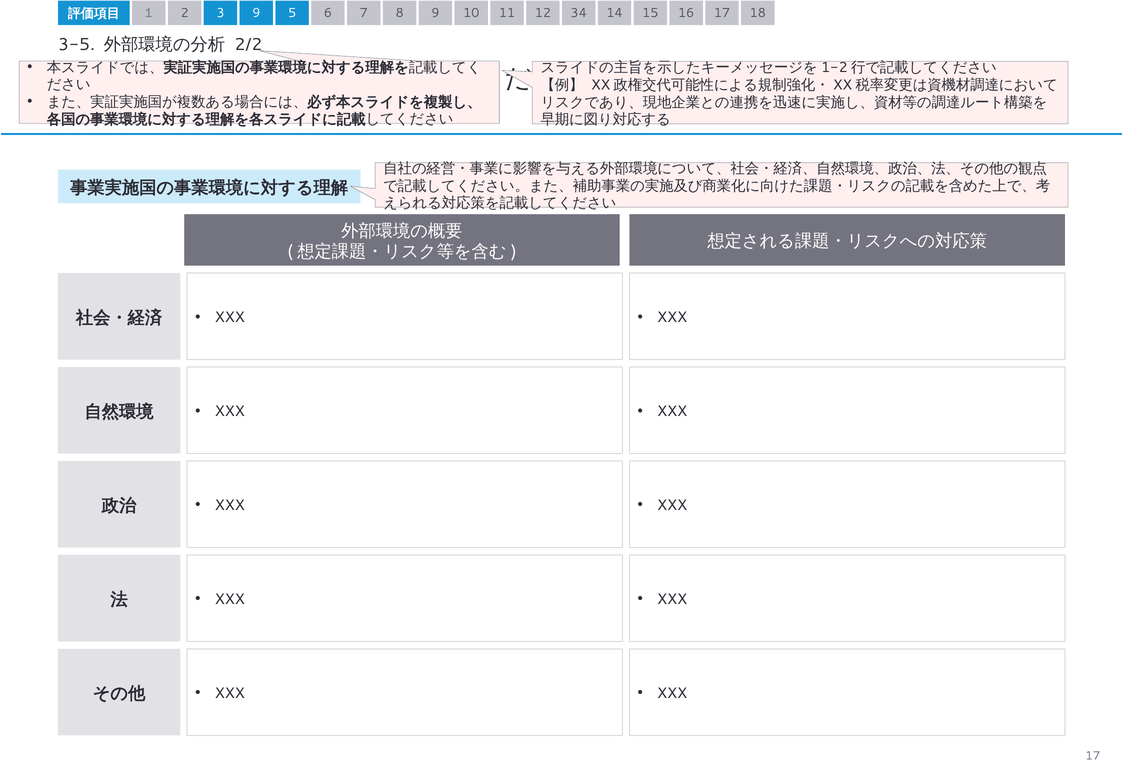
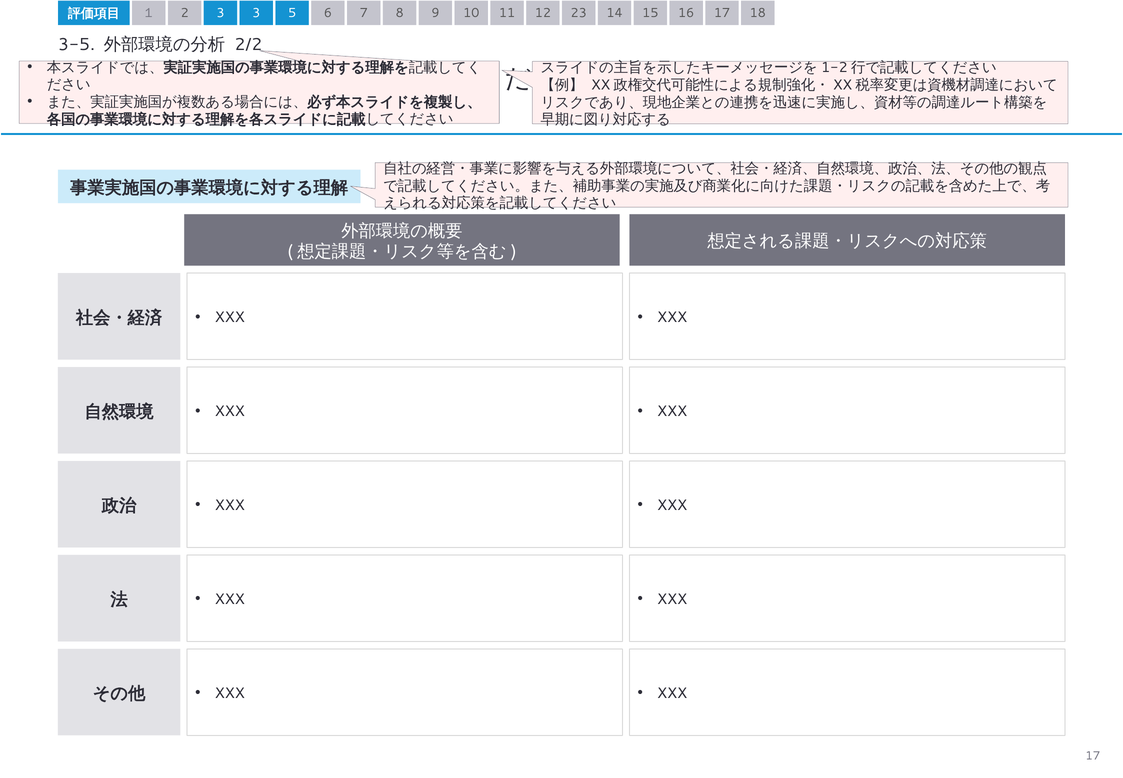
3 9: 9 -> 3 (256, 13)
34: 34 -> 23 (579, 13)
